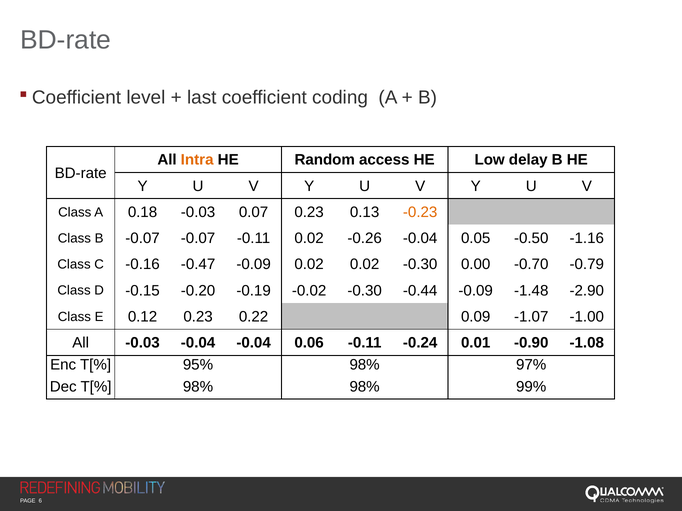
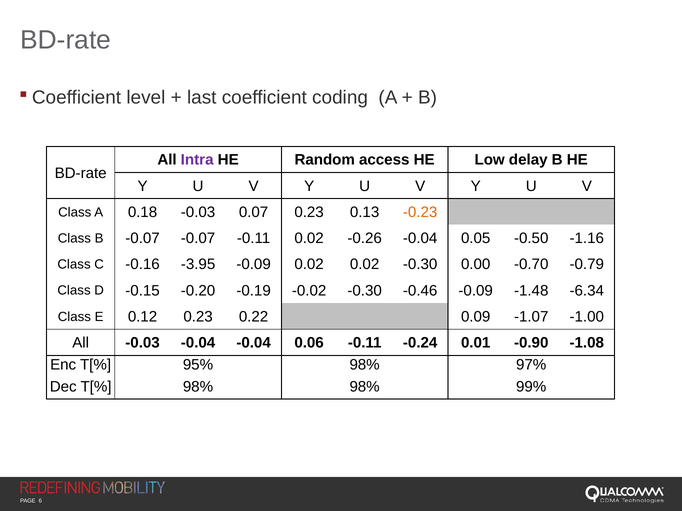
Intra colour: orange -> purple (197, 160)
-0.47: -0.47 -> -3.95 (198, 265)
-0.44: -0.44 -> -0.46 (420, 291)
-2.90: -2.90 -> -6.34 (587, 291)
